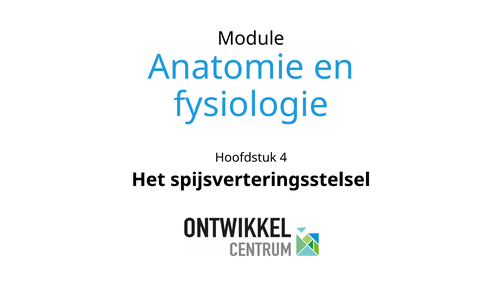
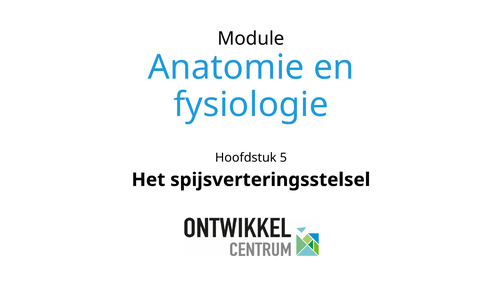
4: 4 -> 5 (283, 158)
